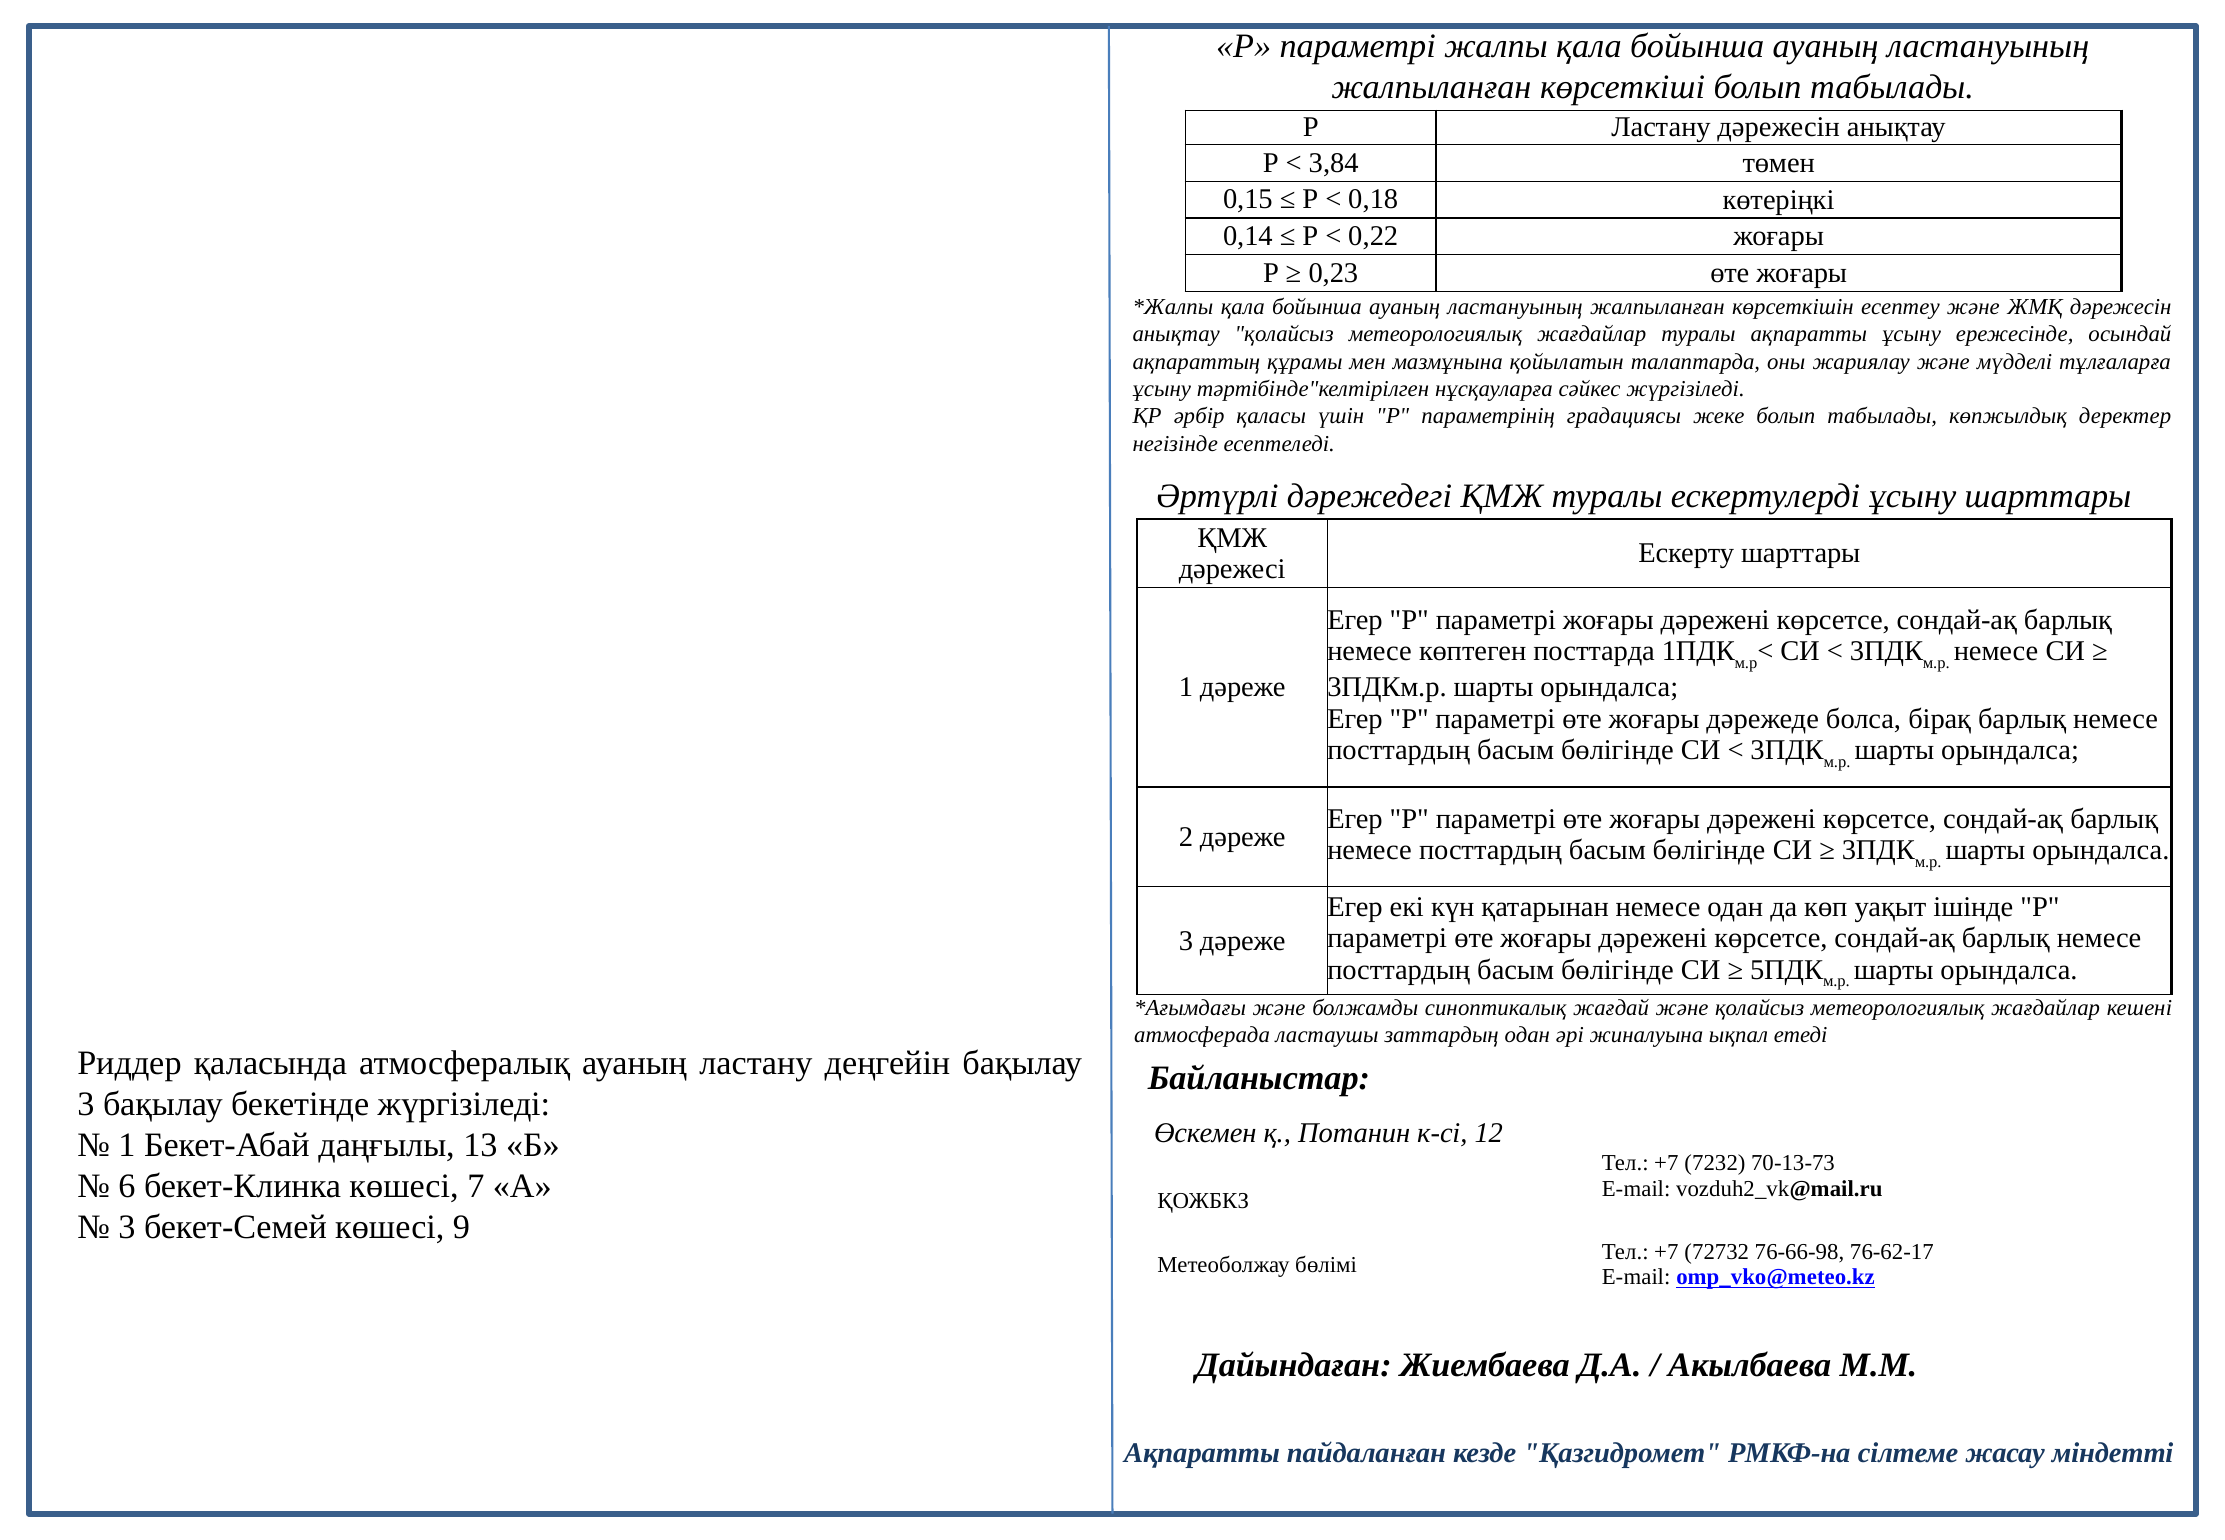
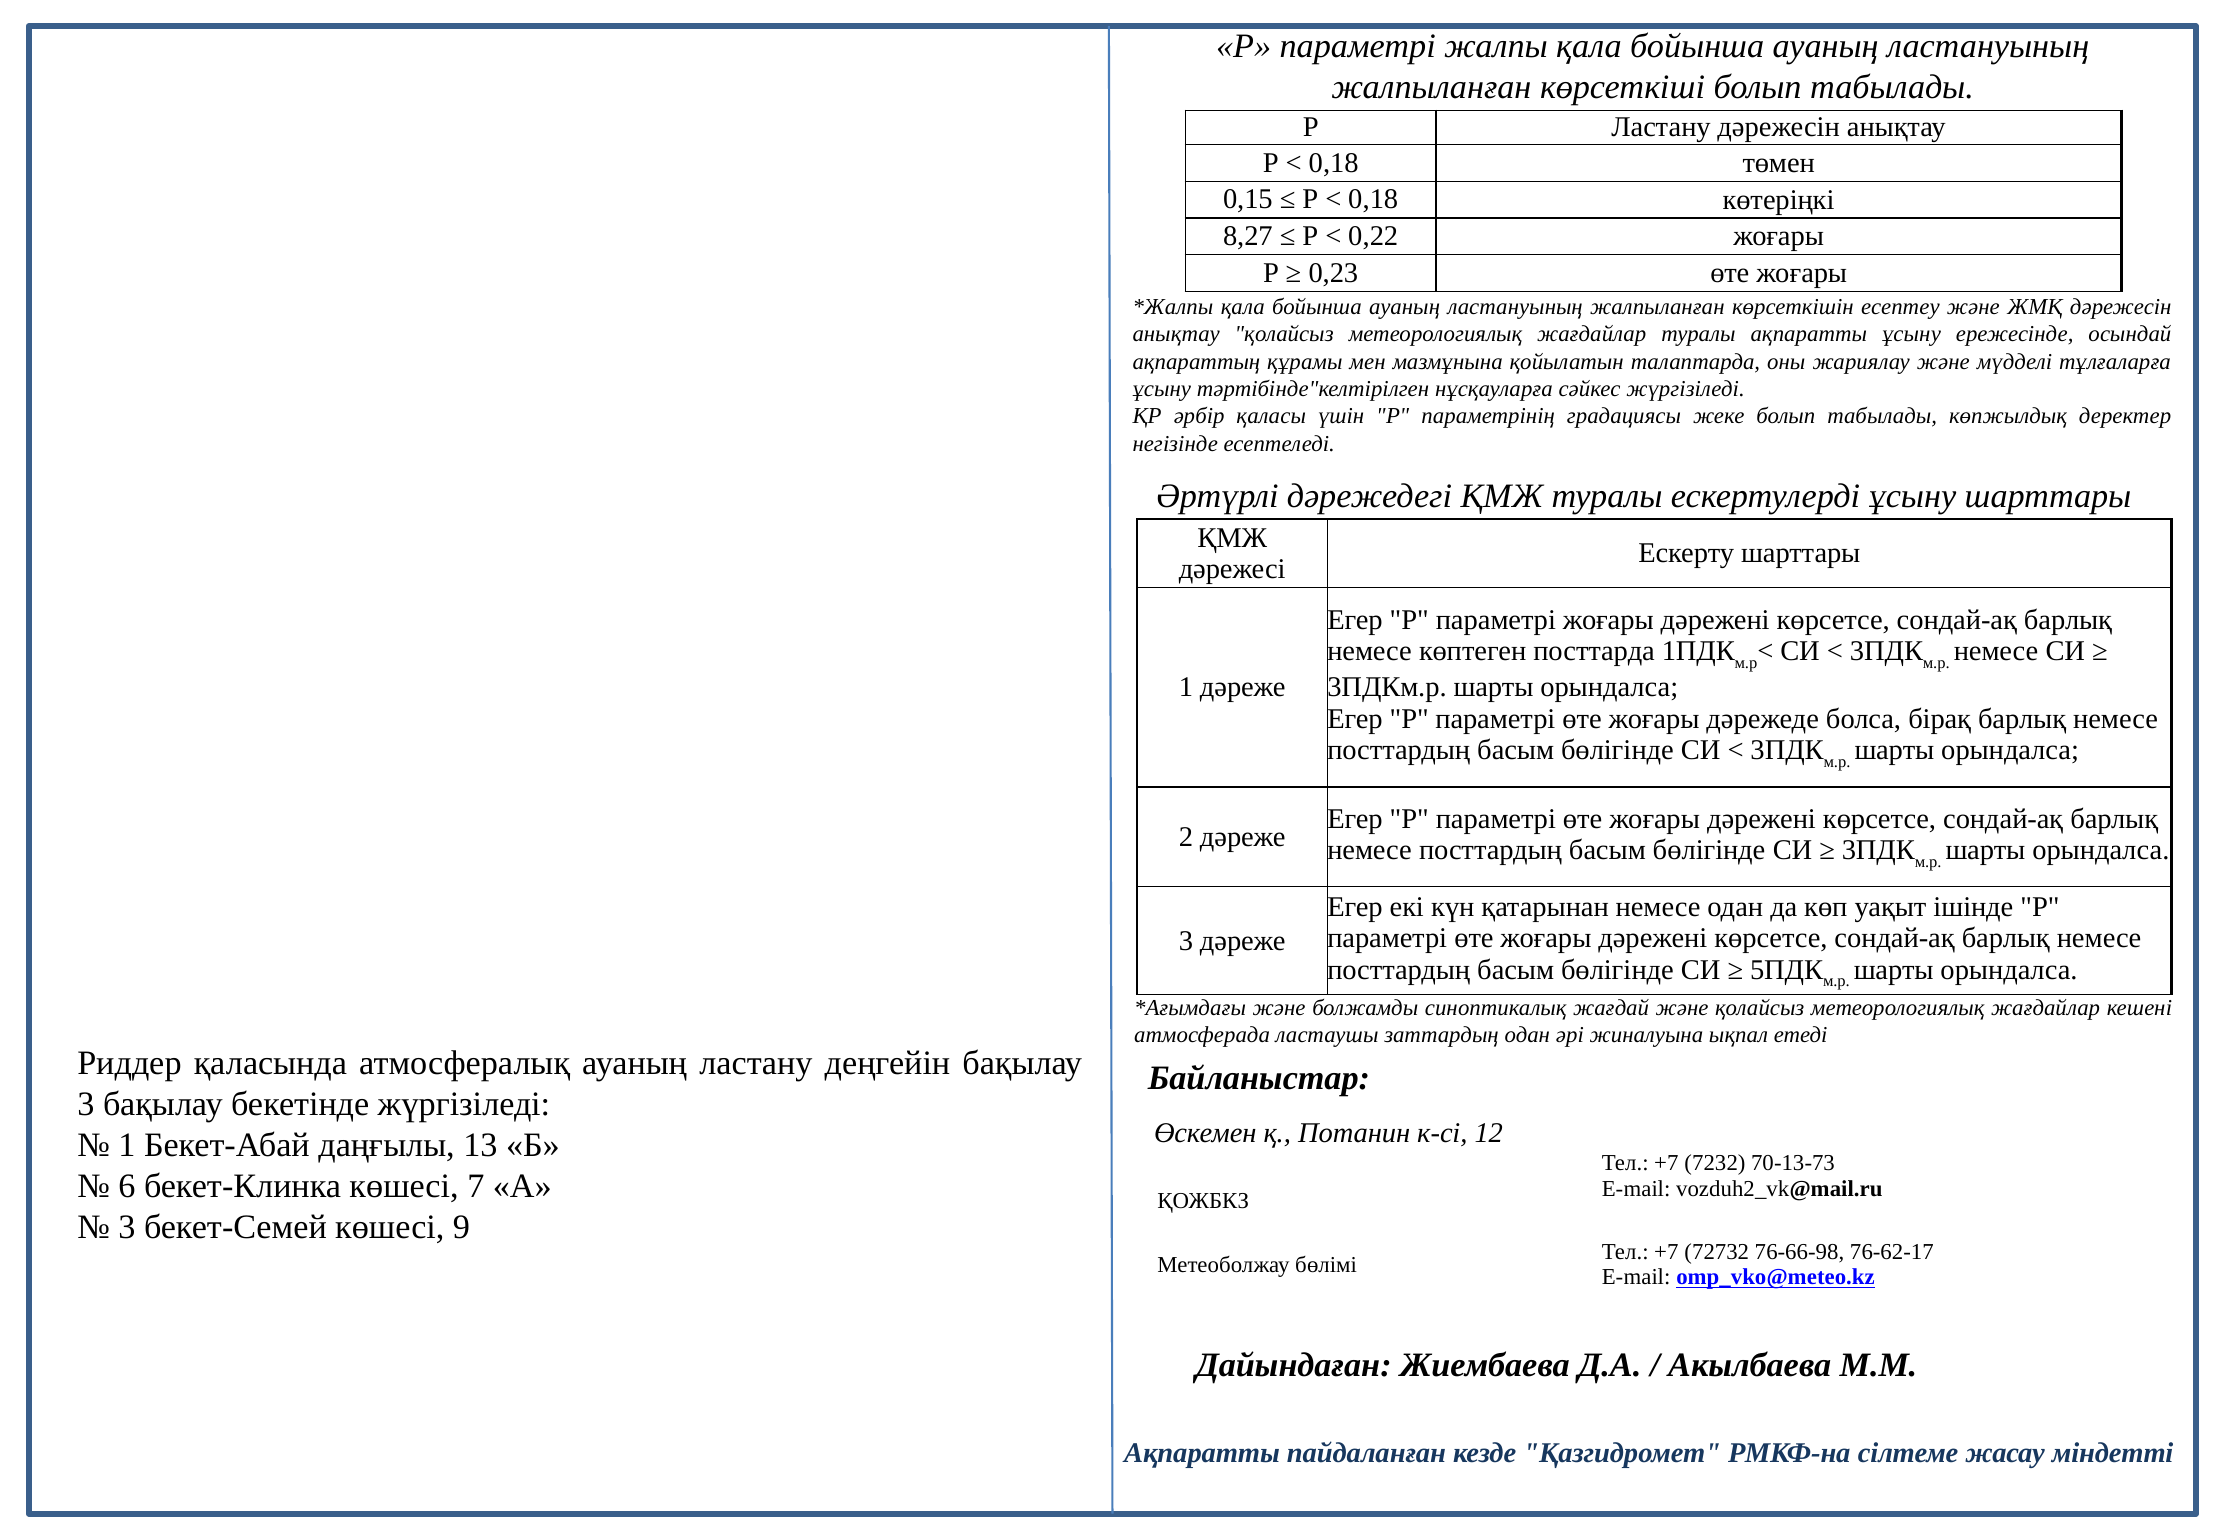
3,84: 3,84 -> 0,18 (1334, 163)
0,14: 0,14 -> 8,27 (1248, 236)
